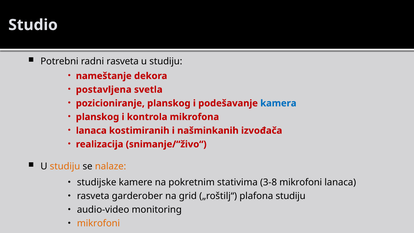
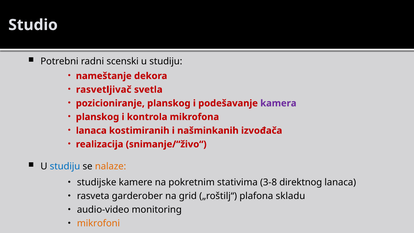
radni rasveta: rasveta -> scenski (123, 61)
postavljena: postavljena -> rasvetljivač (104, 90)
kamera colour: blue -> purple (278, 103)
studiju colour: orange -> blue (65, 166)
3-8 mikrofoni: mikrofoni -> direktnog (301, 182)
plafona studiju: studiju -> skladu (291, 196)
